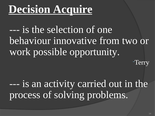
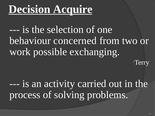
innovative: innovative -> concerned (75, 41)
opportunity: opportunity -> exchanging (95, 52)
